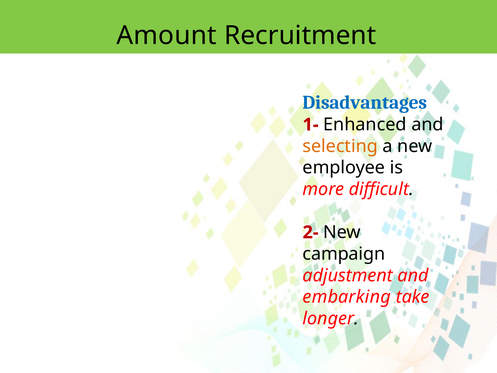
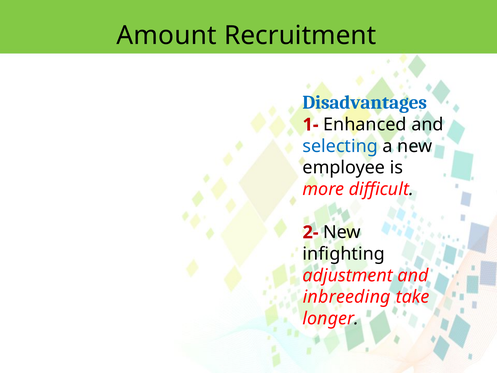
selecting colour: orange -> blue (340, 146)
campaign: campaign -> infighting (344, 254)
embarking: embarking -> inbreeding (347, 297)
